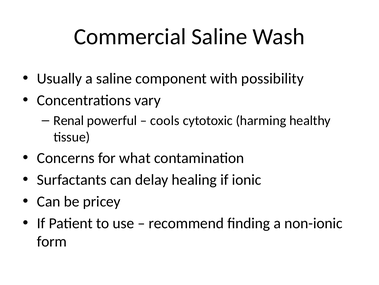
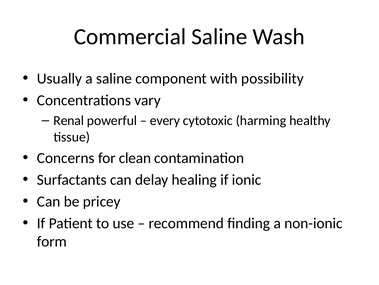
cools: cools -> every (165, 120)
what: what -> clean (135, 158)
